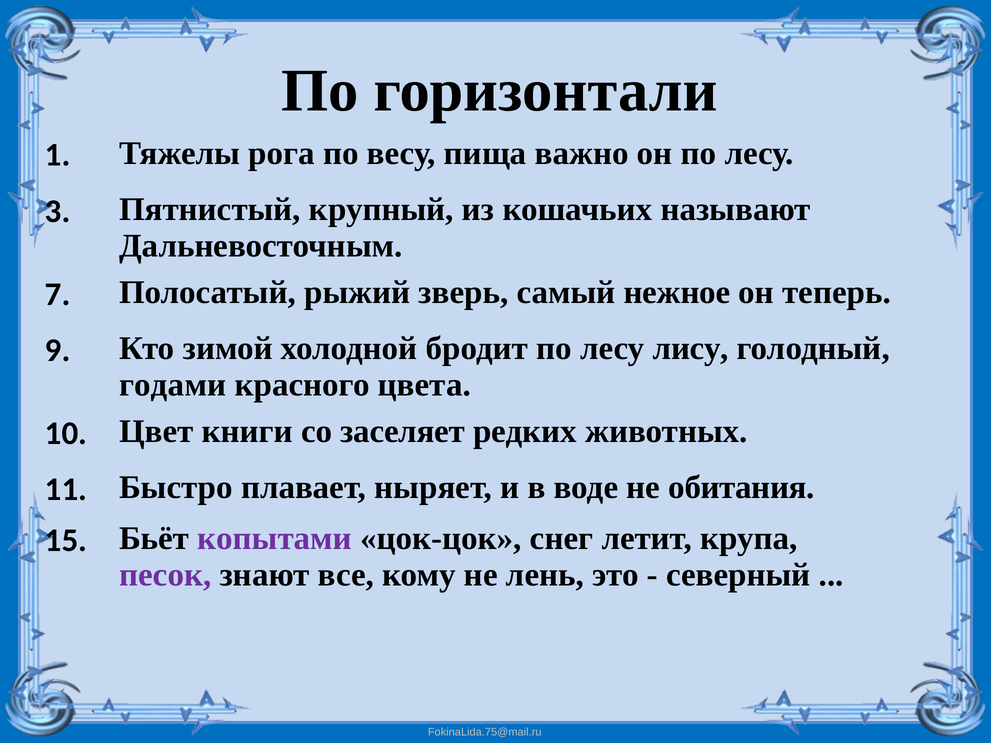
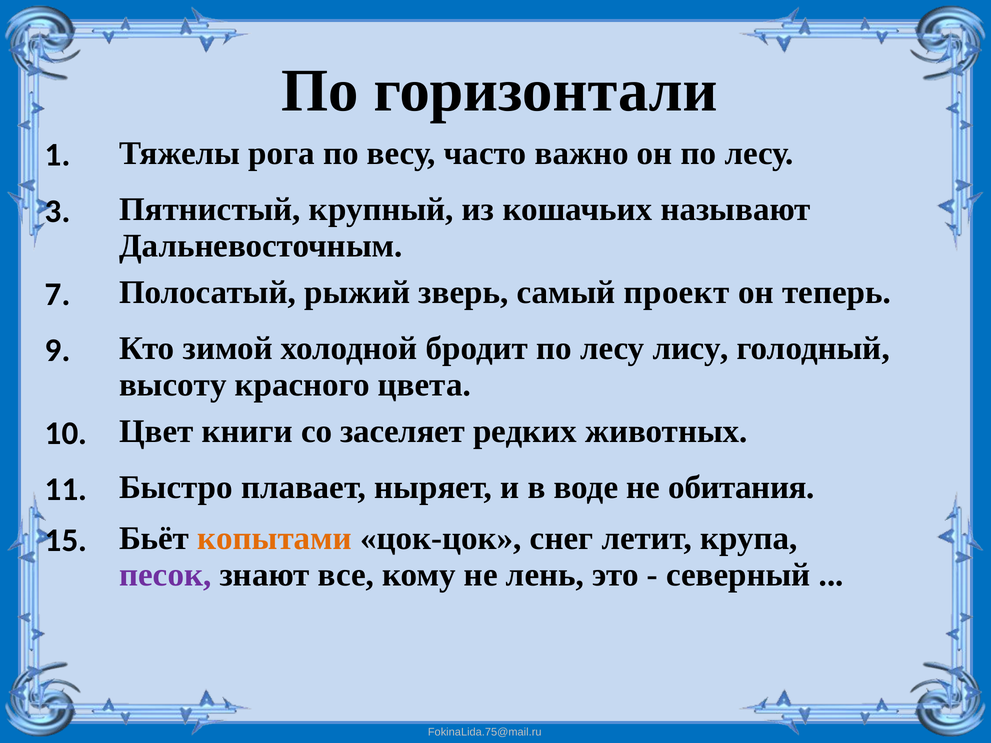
пища: пища -> часто (485, 153)
нежное: нежное -> проект (677, 292)
годами: годами -> высоту (173, 385)
копытами colour: purple -> orange (275, 539)
